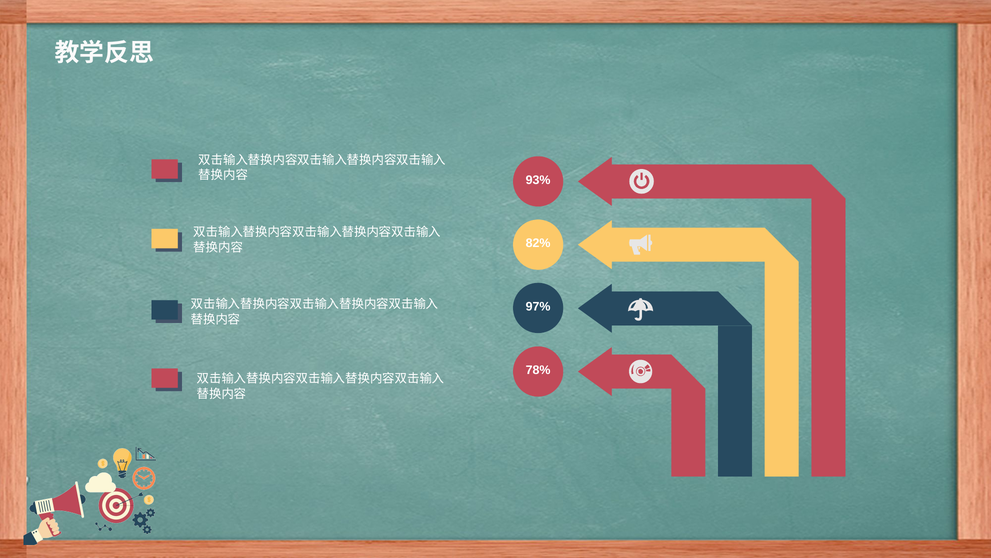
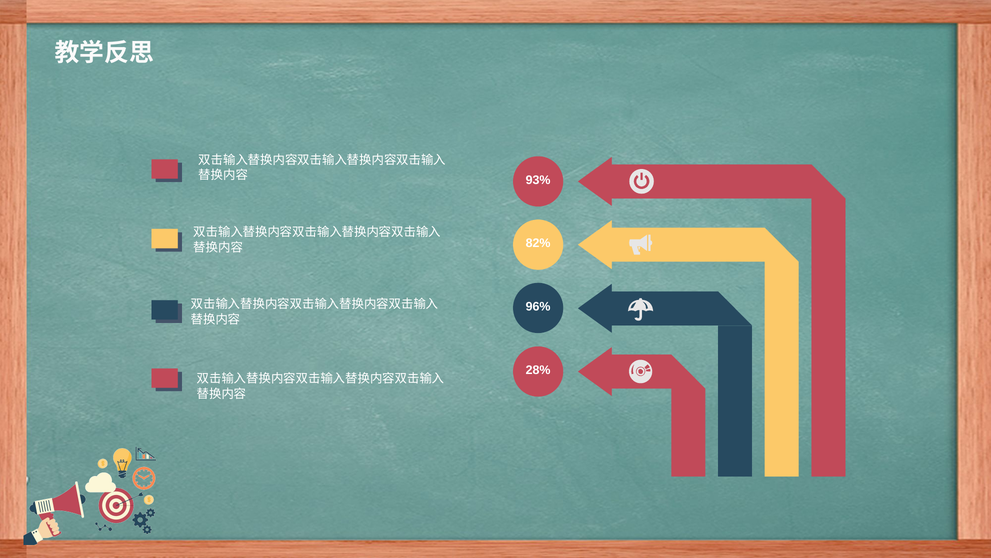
97%: 97% -> 96% (538, 306)
78%: 78% -> 28% (538, 370)
